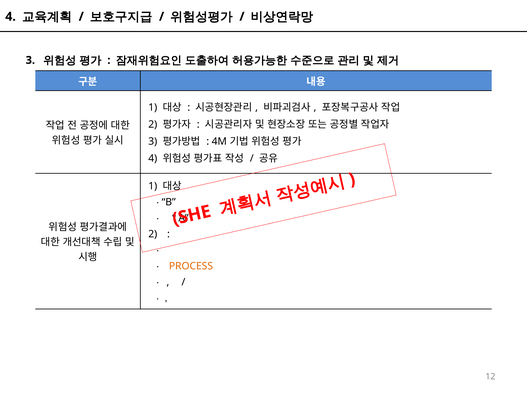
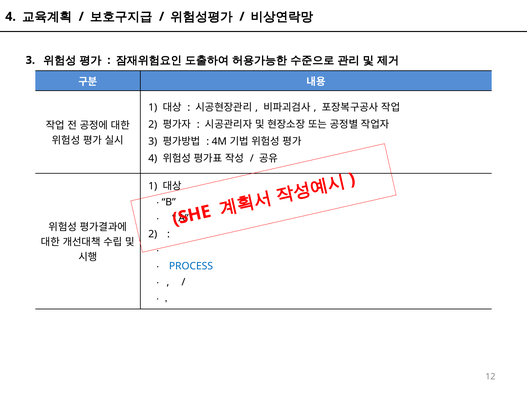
PROCESS colour: orange -> blue (191, 266)
